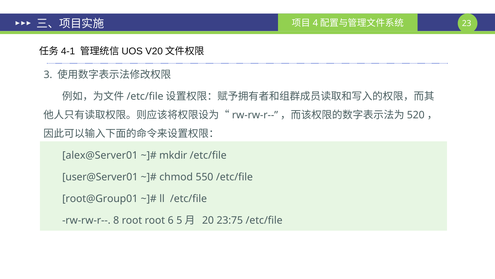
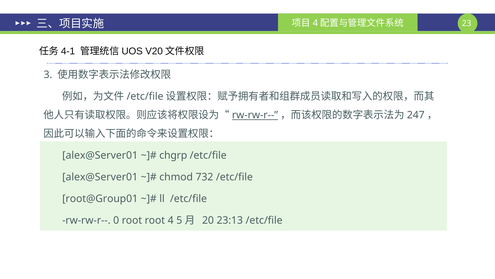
rw-rw-r-- underline: none -> present (255, 115)
520: 520 -> 247 (416, 115)
mkdir: mkdir -> chgrp (173, 155)
user@Server01: user@Server01 -> alex@Server01 (100, 177)
550: 550 -> 732 (204, 177)
8: 8 -> 0 (116, 220)
6: 6 -> 4 (171, 220)
23:75: 23:75 -> 23:13 (230, 220)
